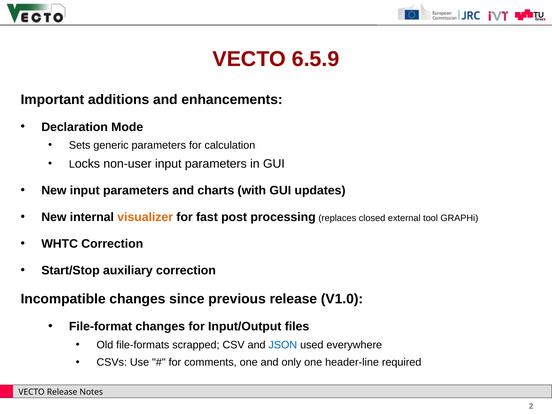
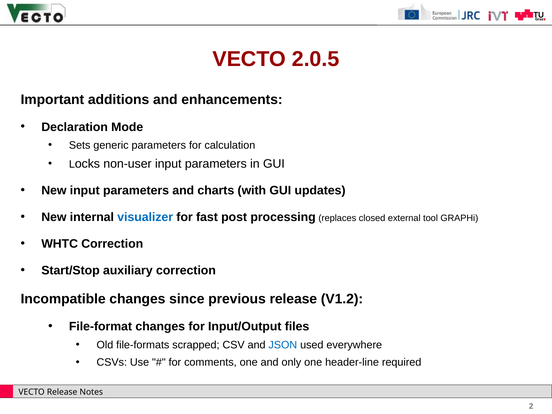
6.5.9: 6.5.9 -> 2.0.5 (316, 59)
visualizer colour: orange -> blue (145, 217)
V1.0: V1.0 -> V1.2 (342, 299)
